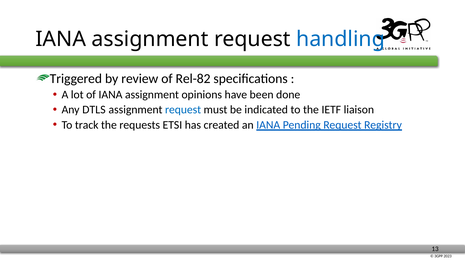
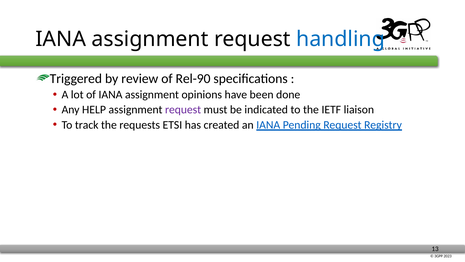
Rel-82: Rel-82 -> Rel-90 (193, 79)
DTLS: DTLS -> HELP (94, 110)
request colour: blue -> purple (183, 110)
